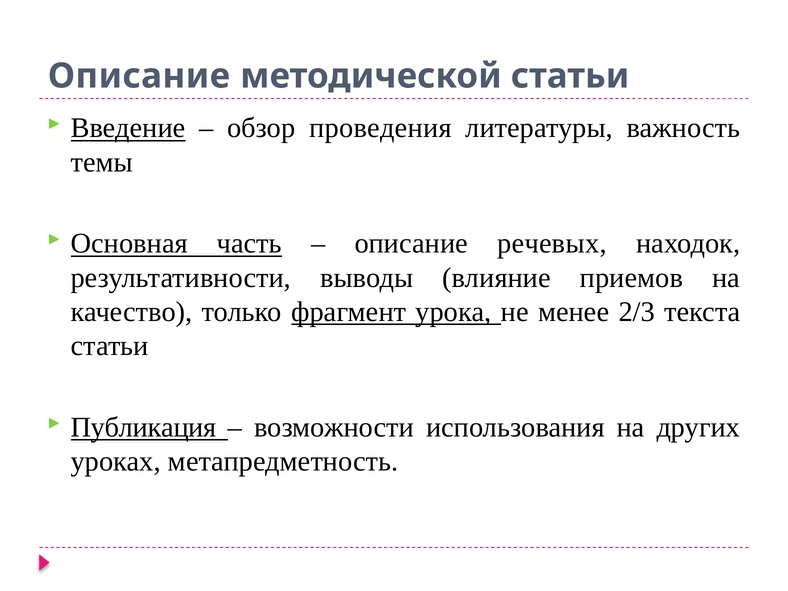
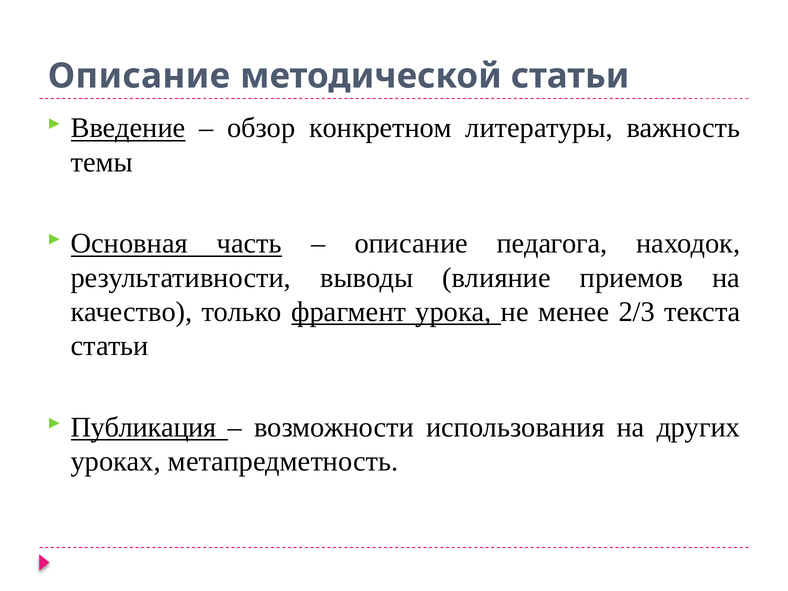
проведения: проведения -> конкретном (381, 128)
речевых: речевых -> педагога (552, 244)
